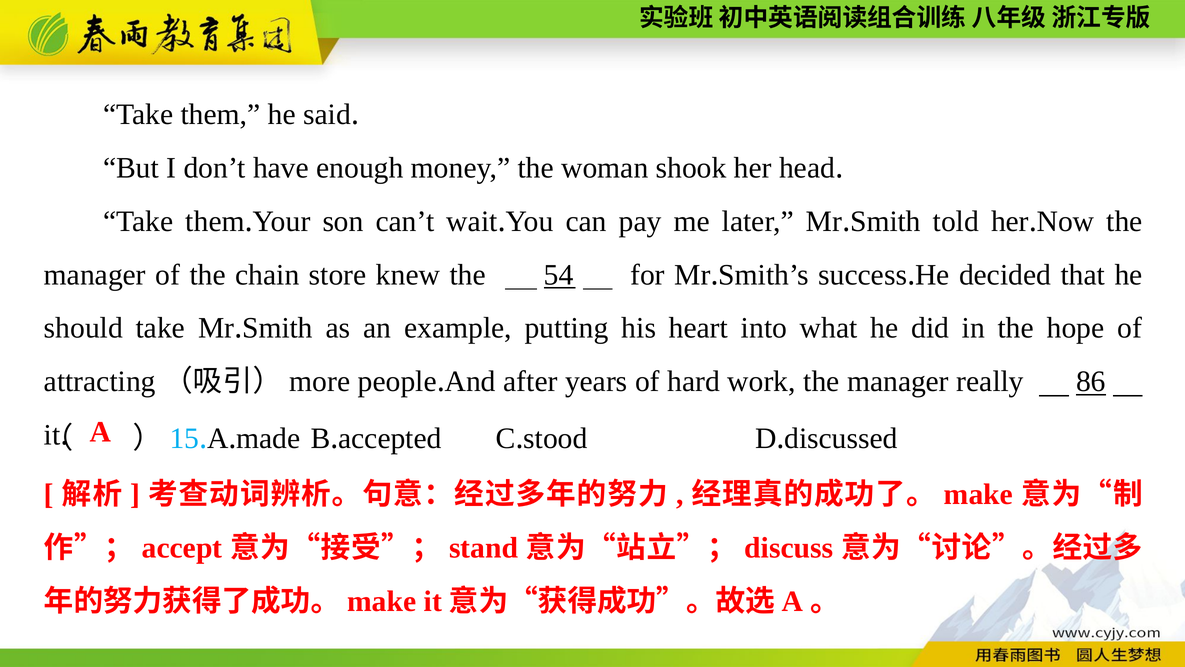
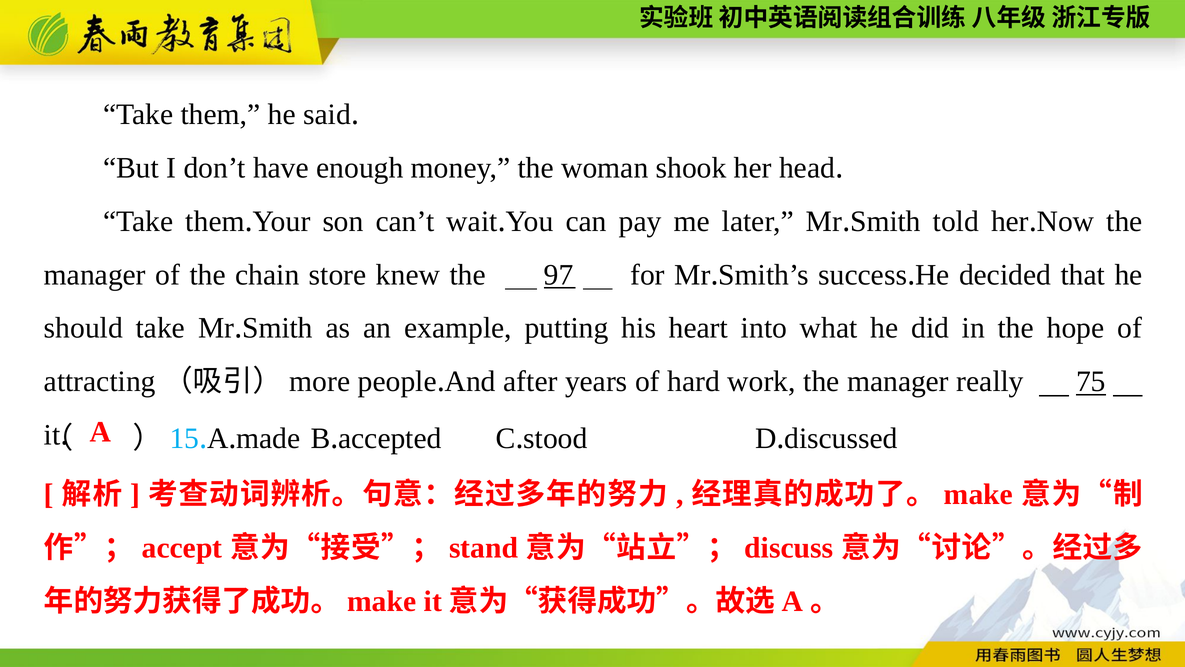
54: 54 -> 97 (559, 275)
86: 86 -> 75 (1091, 381)
